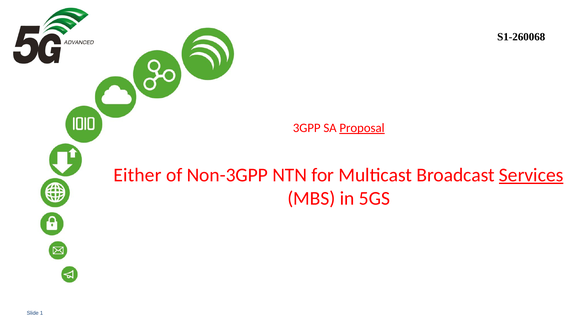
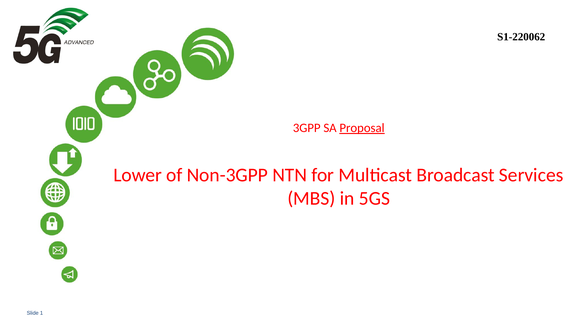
S1-260068: S1-260068 -> S1-220062 (521, 37)
Either: Either -> Lower (138, 175)
Services underline: present -> none (531, 175)
